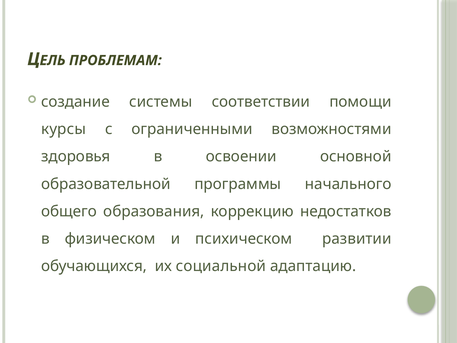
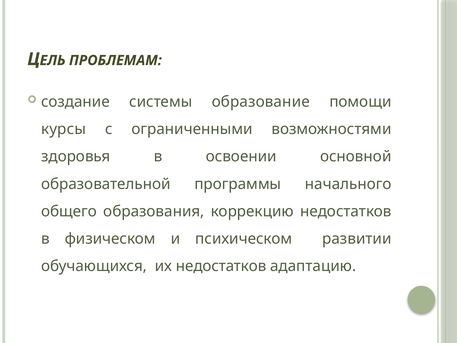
соответствии: соответствии -> образование (261, 102)
их социальной: социальной -> недостатков (221, 266)
